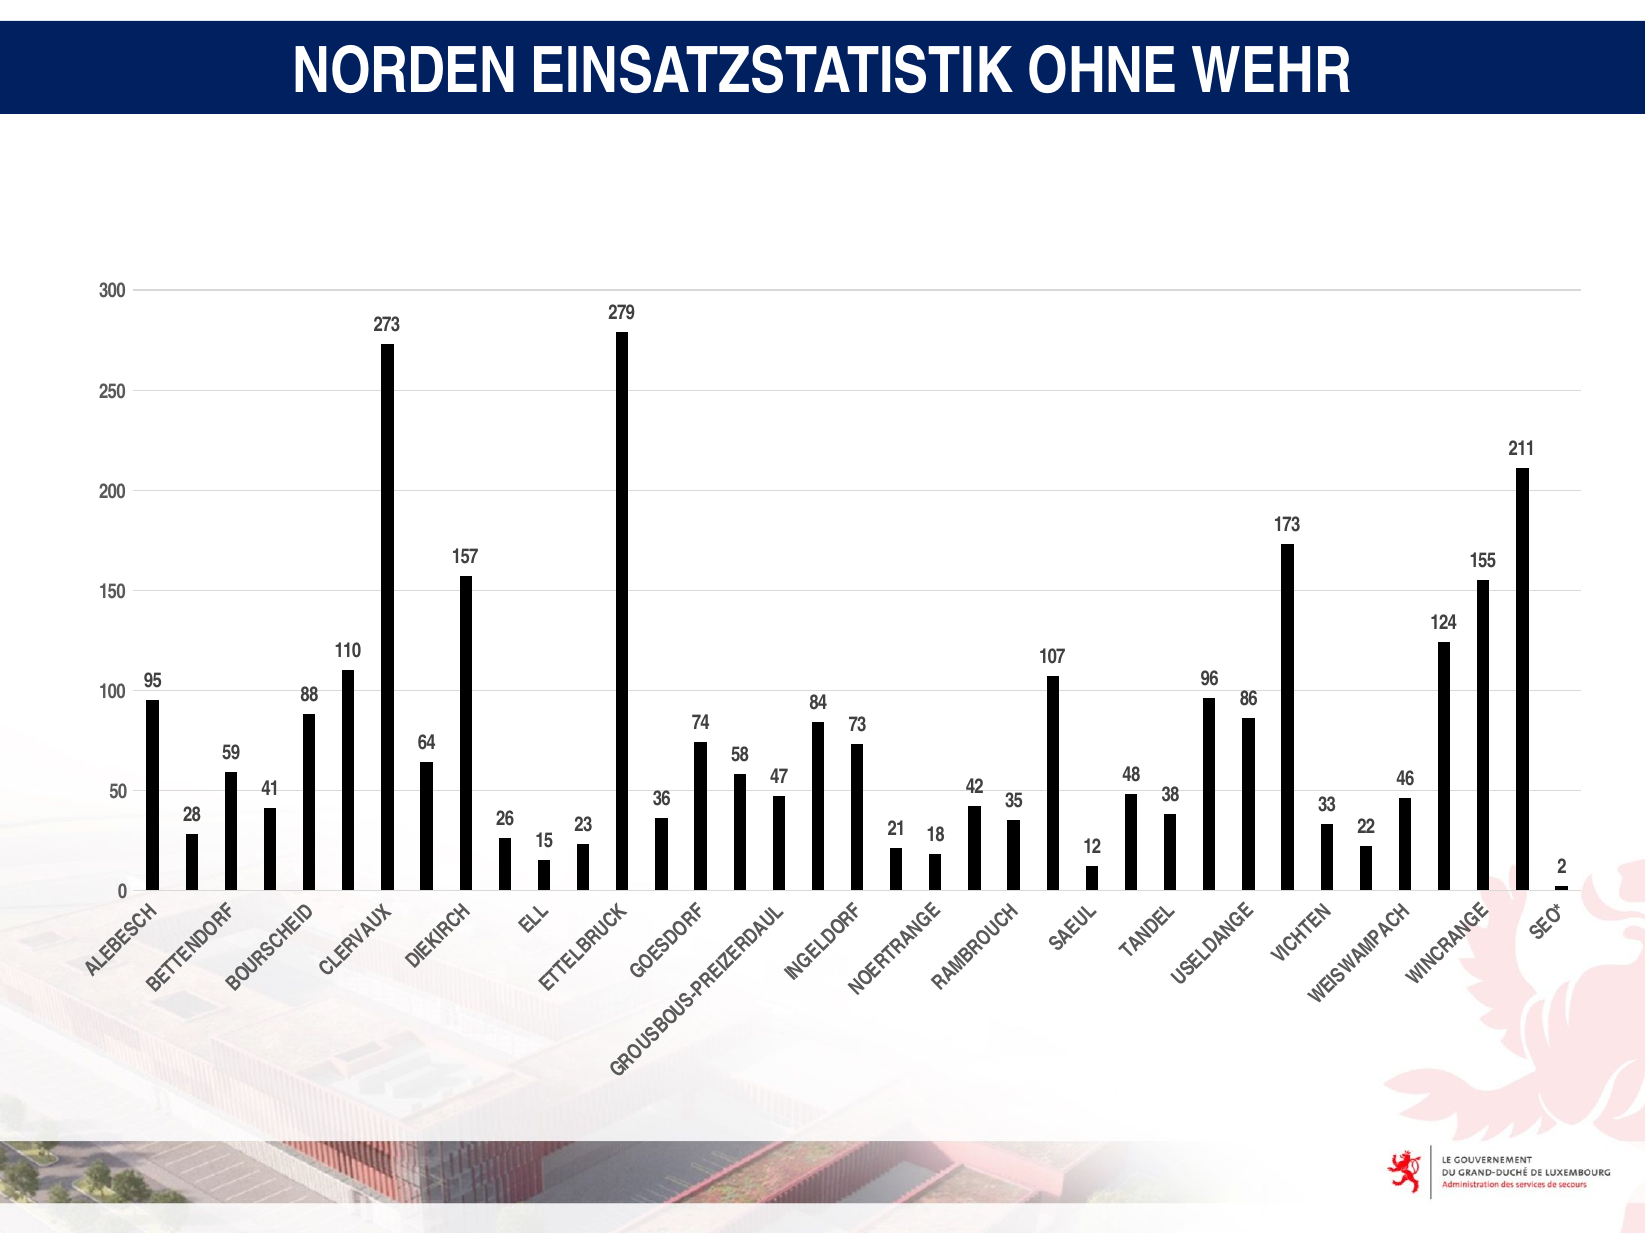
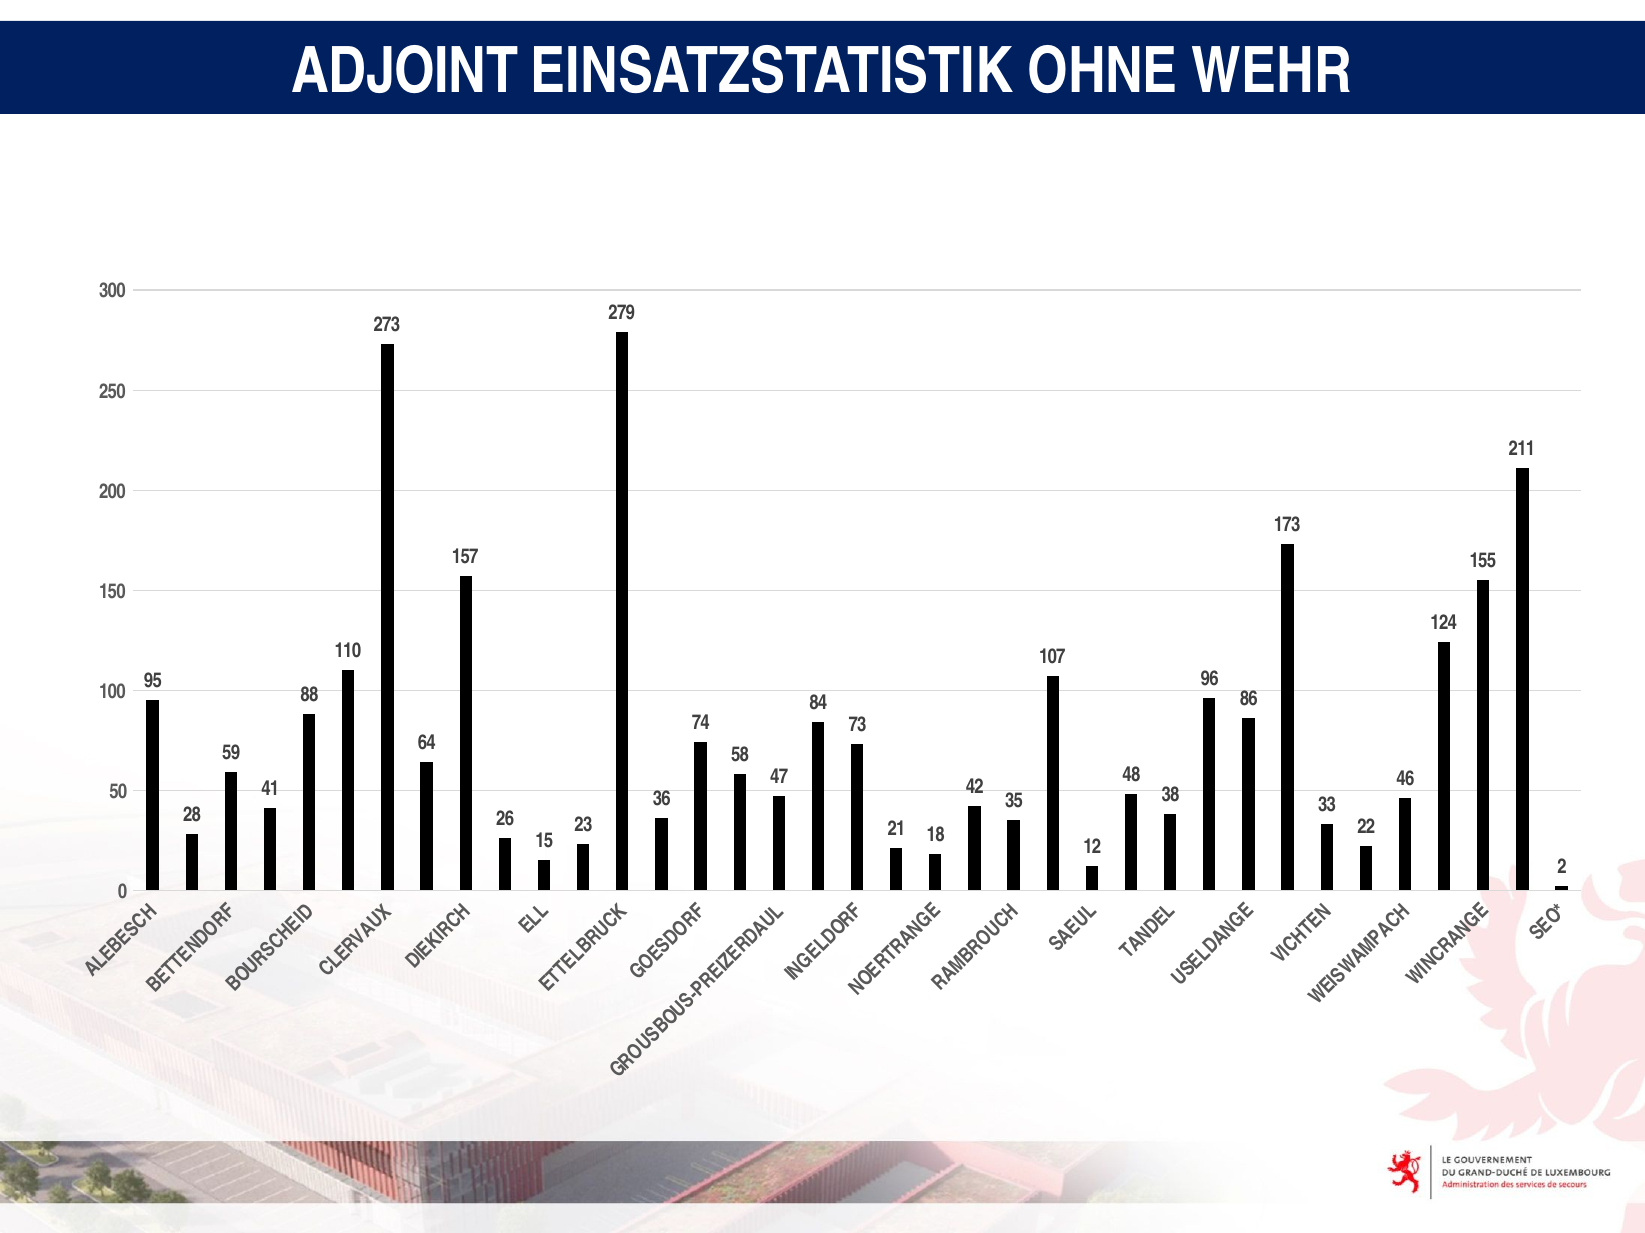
NORDEN: NORDEN -> ADJOINT (405, 72)
